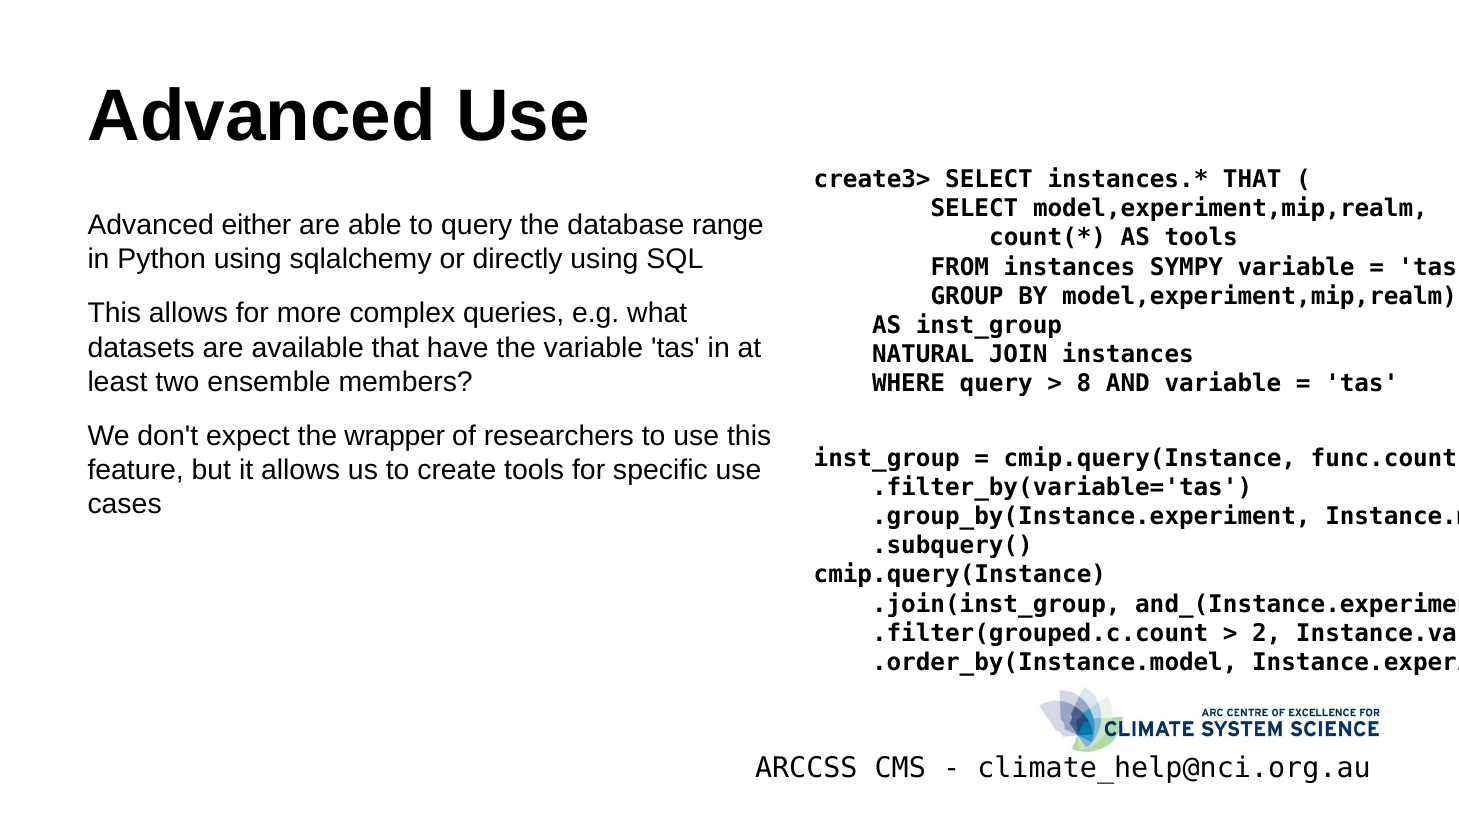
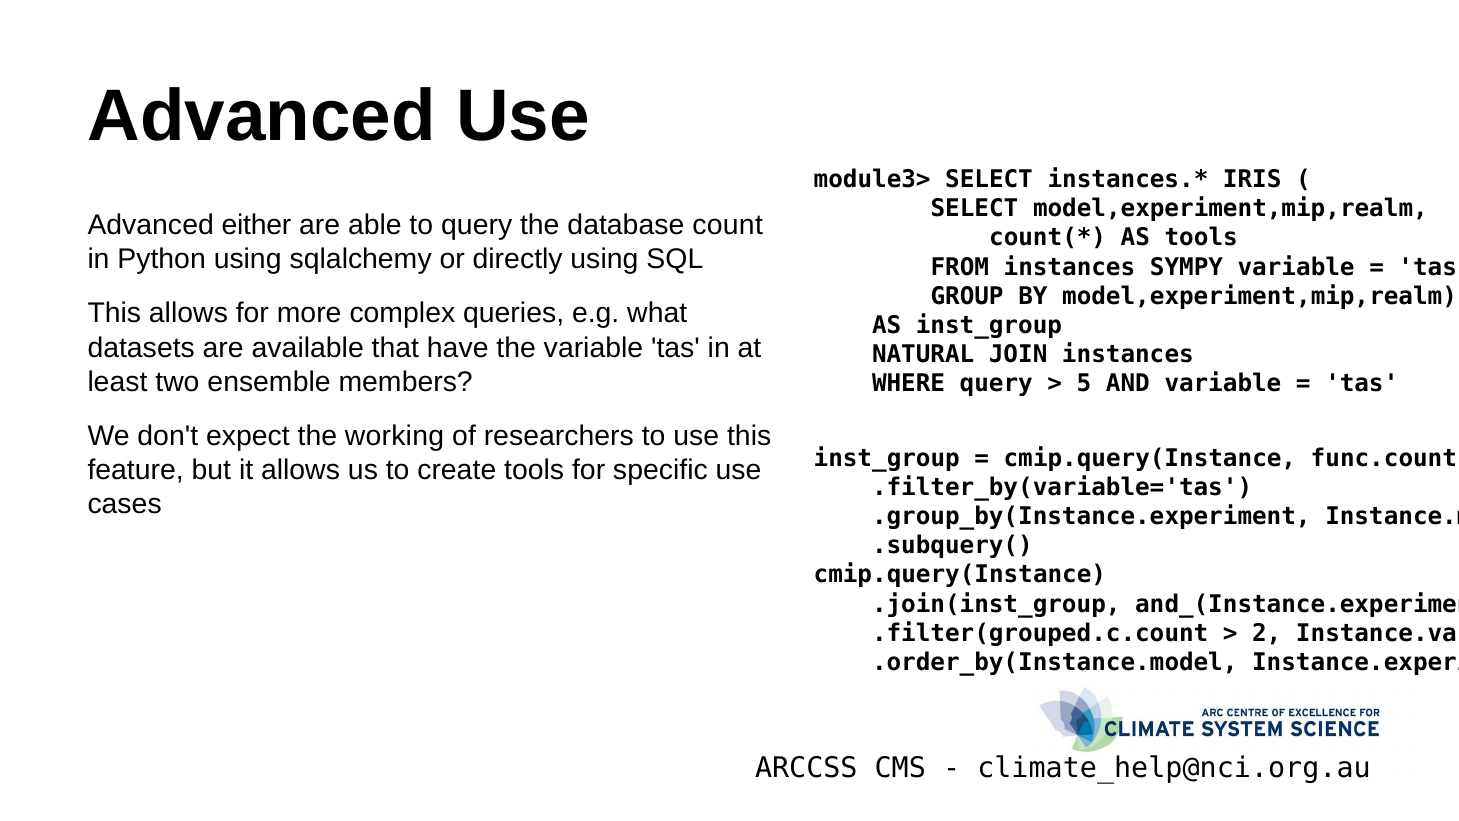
create3>: create3> -> module3> (872, 179)
THAT: THAT -> IRIS (1252, 179)
range: range -> count (728, 225)
8: 8 -> 5 (1084, 384)
wrapper: wrapper -> working (394, 436)
